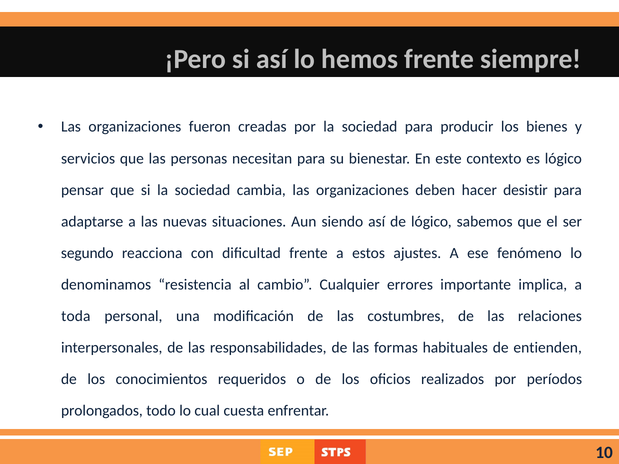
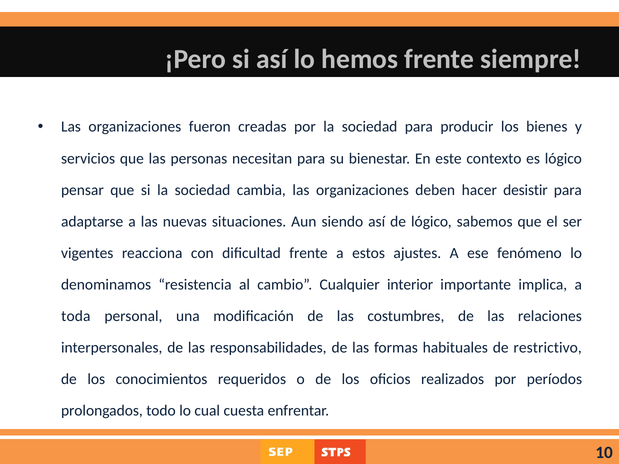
segundo: segundo -> vigentes (87, 253)
errores: errores -> interior (410, 285)
entienden: entienden -> restrictivo (548, 348)
